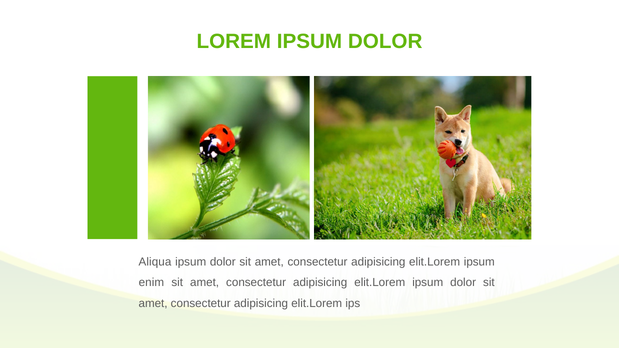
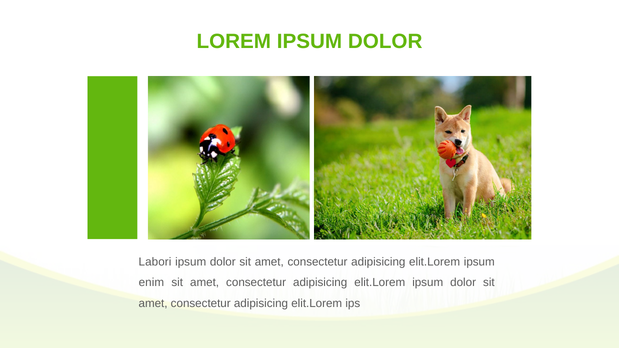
Aliqua: Aliqua -> Labori (155, 262)
